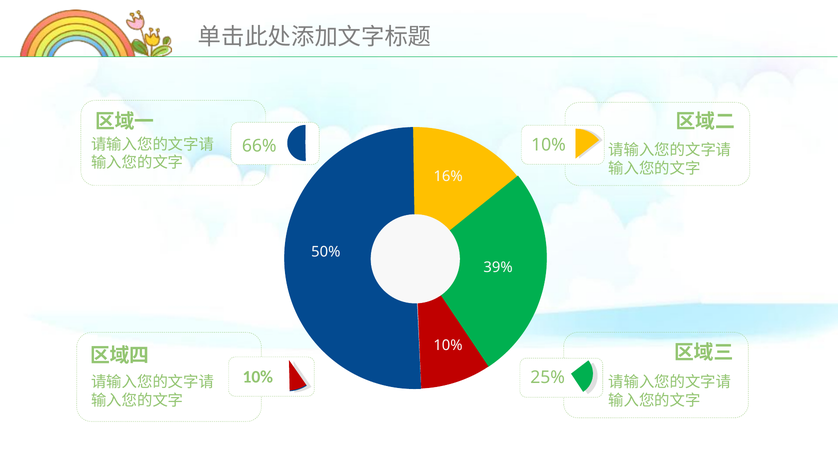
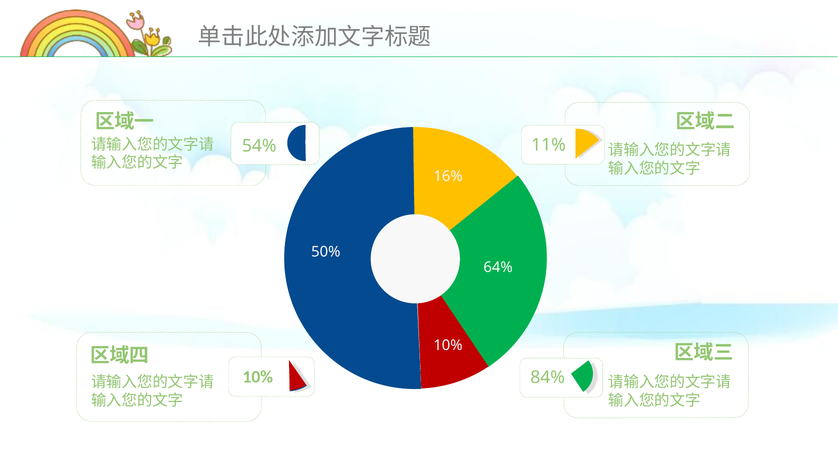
10%: 10% -> 11% (548, 145)
66%: 66% -> 54% (259, 146)
39%: 39% -> 64% (498, 268)
25%: 25% -> 84% (548, 378)
